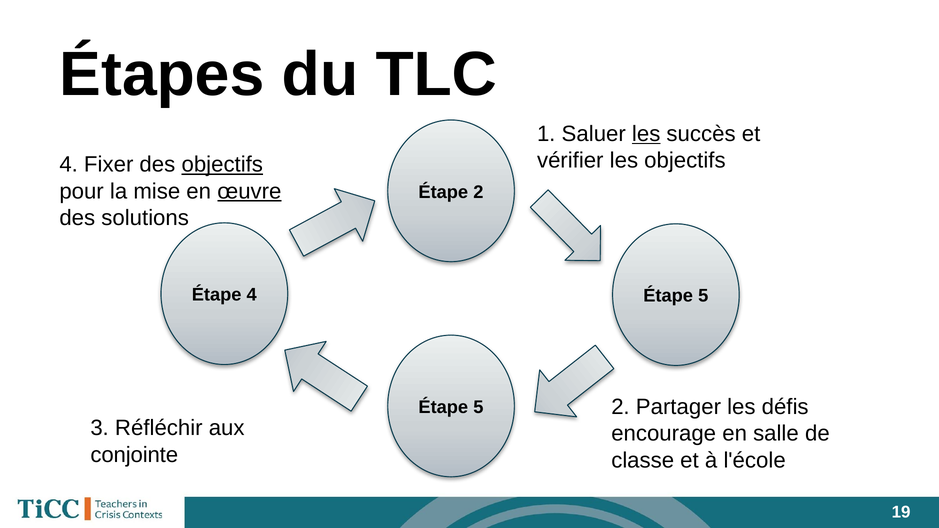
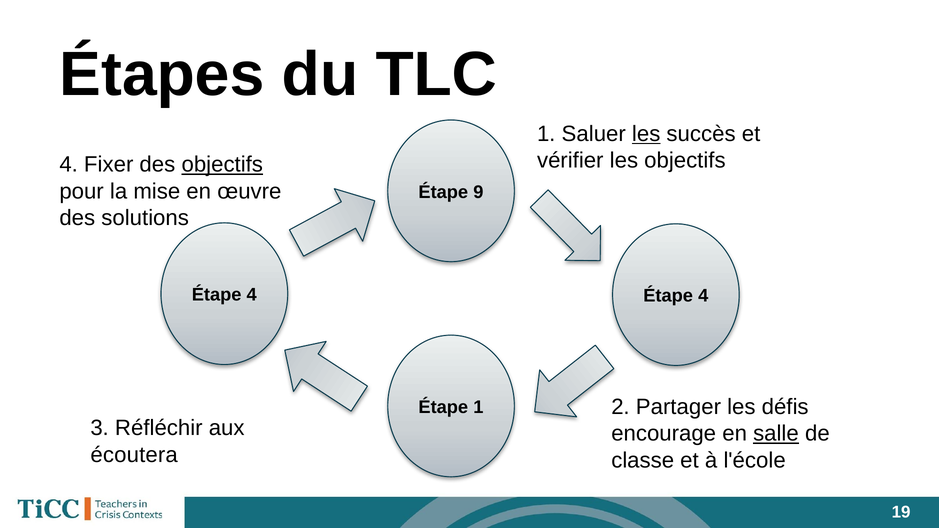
œuvre underline: present -> none (249, 191)
Étape 2: 2 -> 9 (478, 192)
5: 5 -> 4 (703, 296)
5: 5 -> 1 (478, 407)
salle underline: none -> present (776, 434)
conjointe: conjointe -> écoutera (134, 455)
